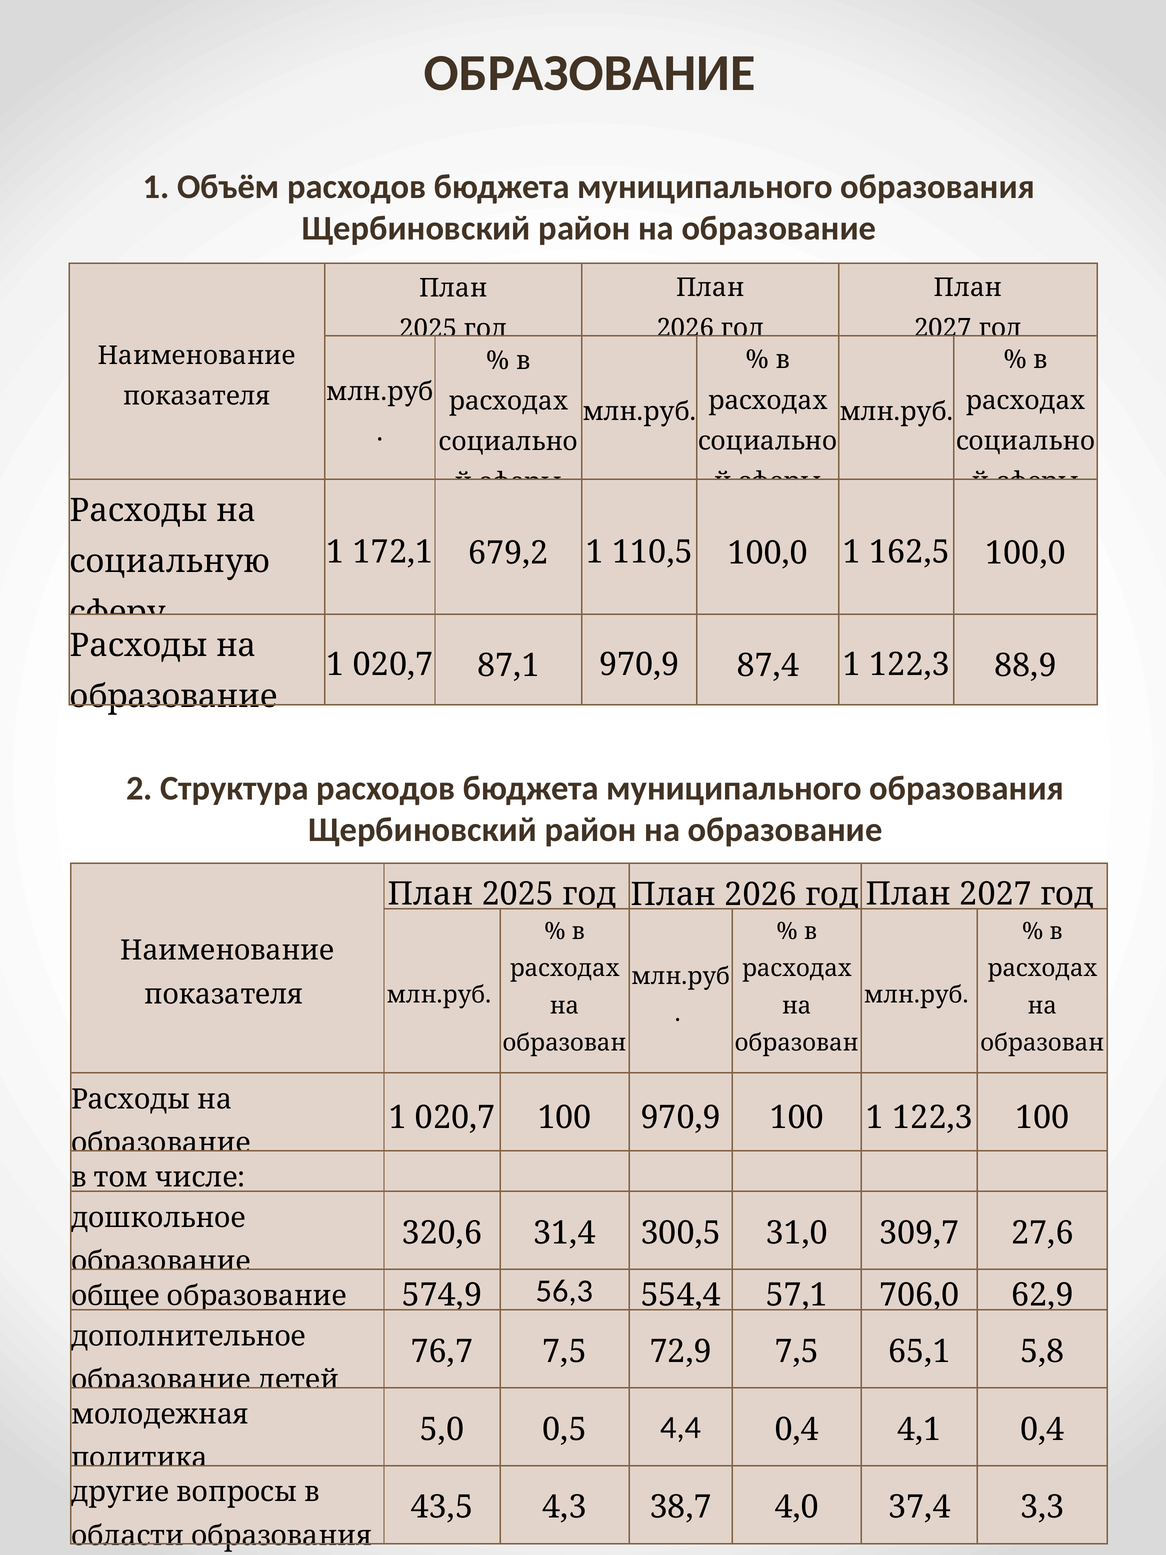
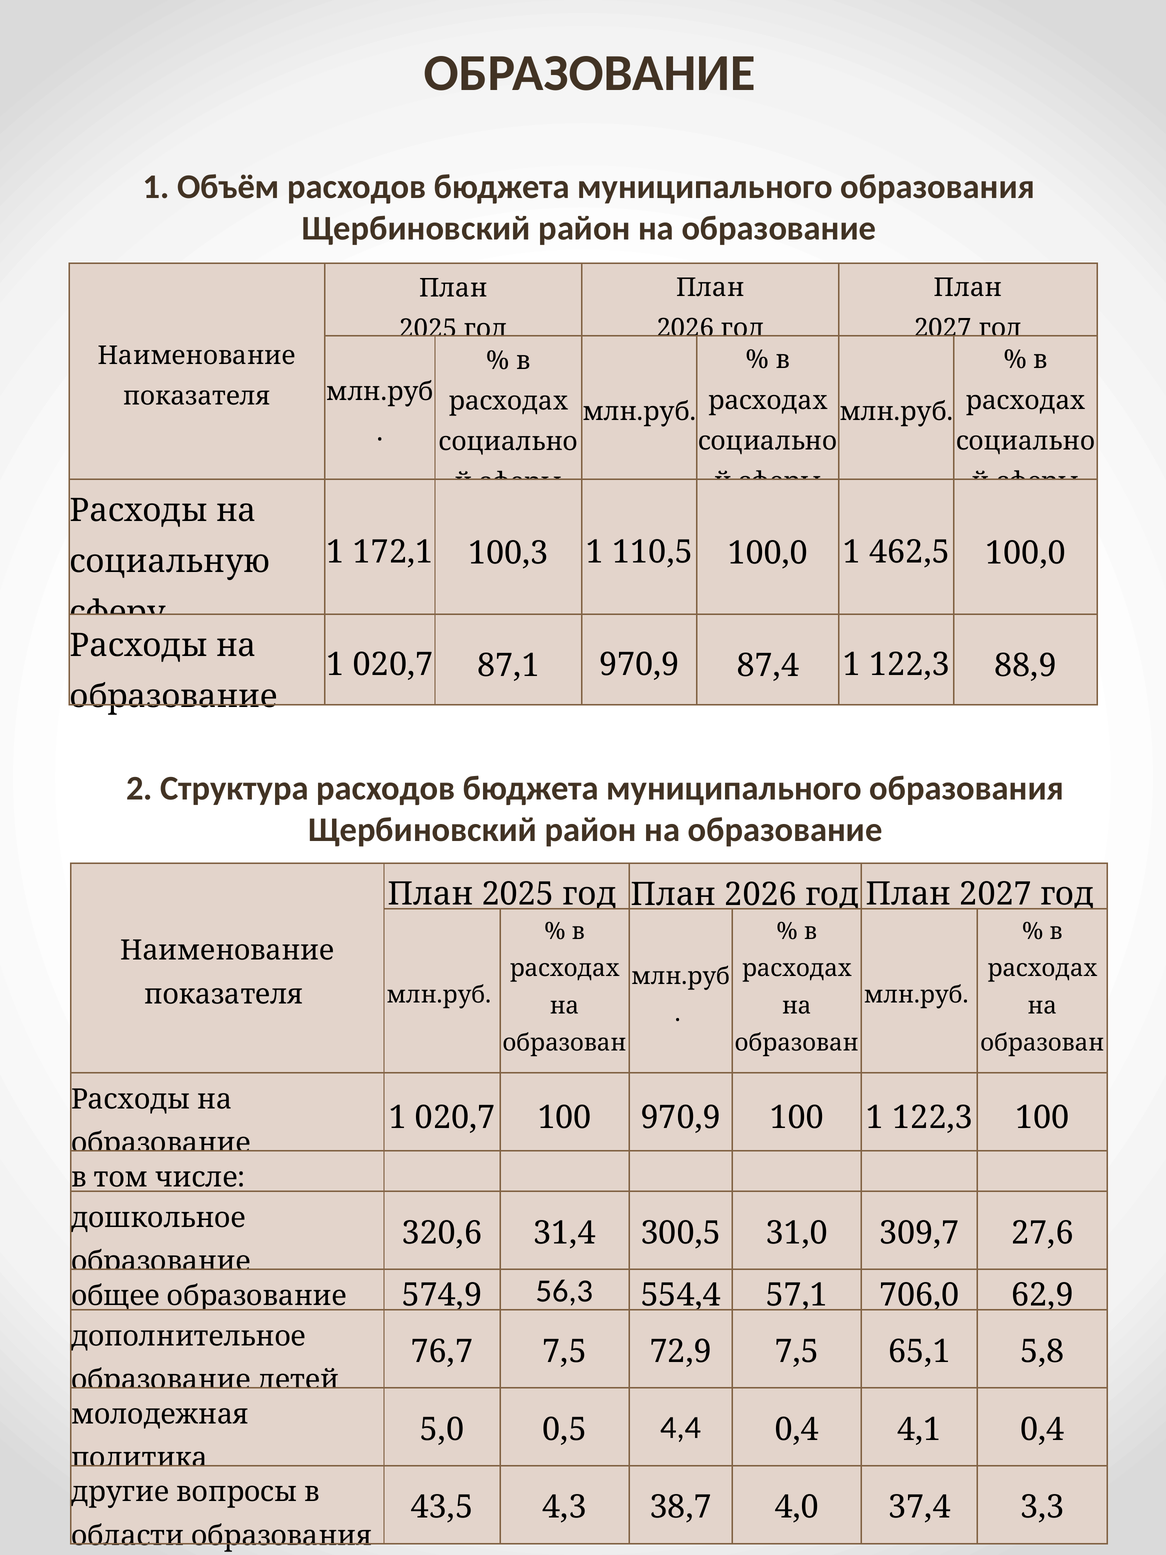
679,2: 679,2 -> 100,3 (508, 553)
162,5: 162,5 -> 462,5 (910, 552)
